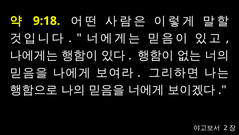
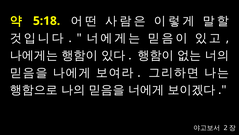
9:18: 9:18 -> 5:18 (47, 21)
